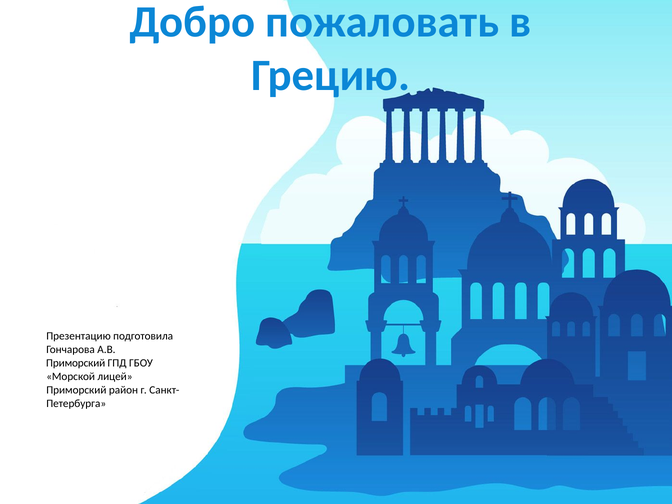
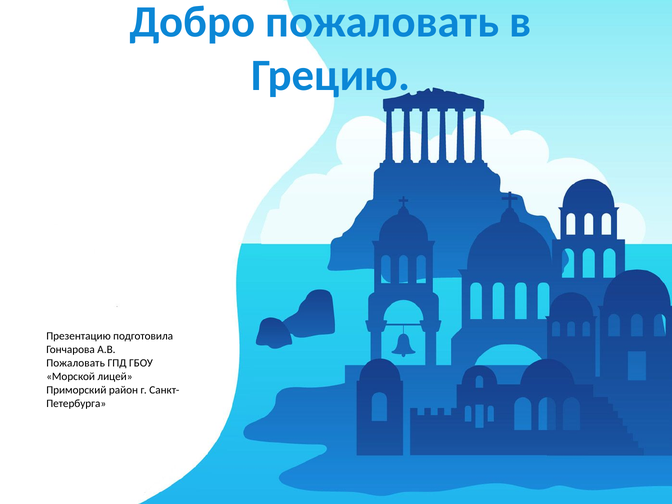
Приморский: Приморский -> Пожаловать (76, 363)
